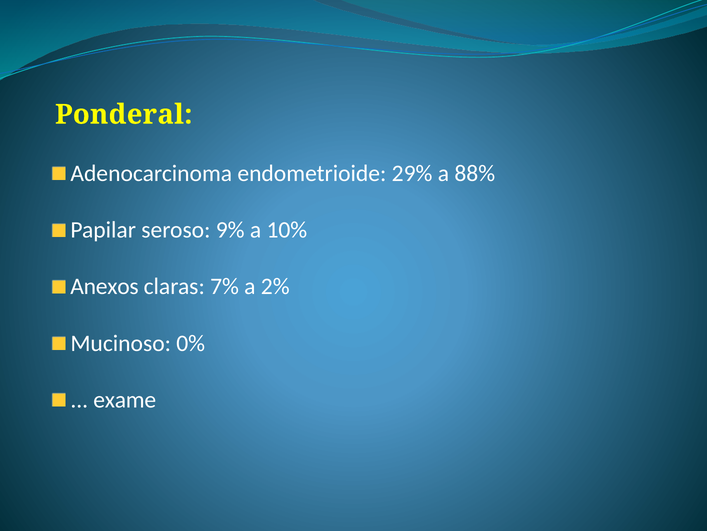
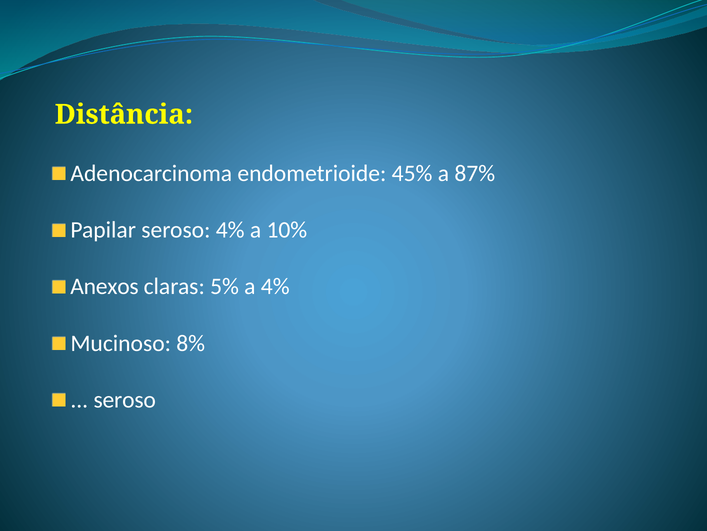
Ponderal: Ponderal -> Distância (124, 114)
29%: 29% -> 45% (412, 173)
88%: 88% -> 87% (475, 173)
seroso 9%: 9% -> 4% (230, 230)
7%: 7% -> 5% (225, 286)
a 2%: 2% -> 4% (275, 286)
0%: 0% -> 8% (191, 343)
exame: exame -> seroso (125, 399)
